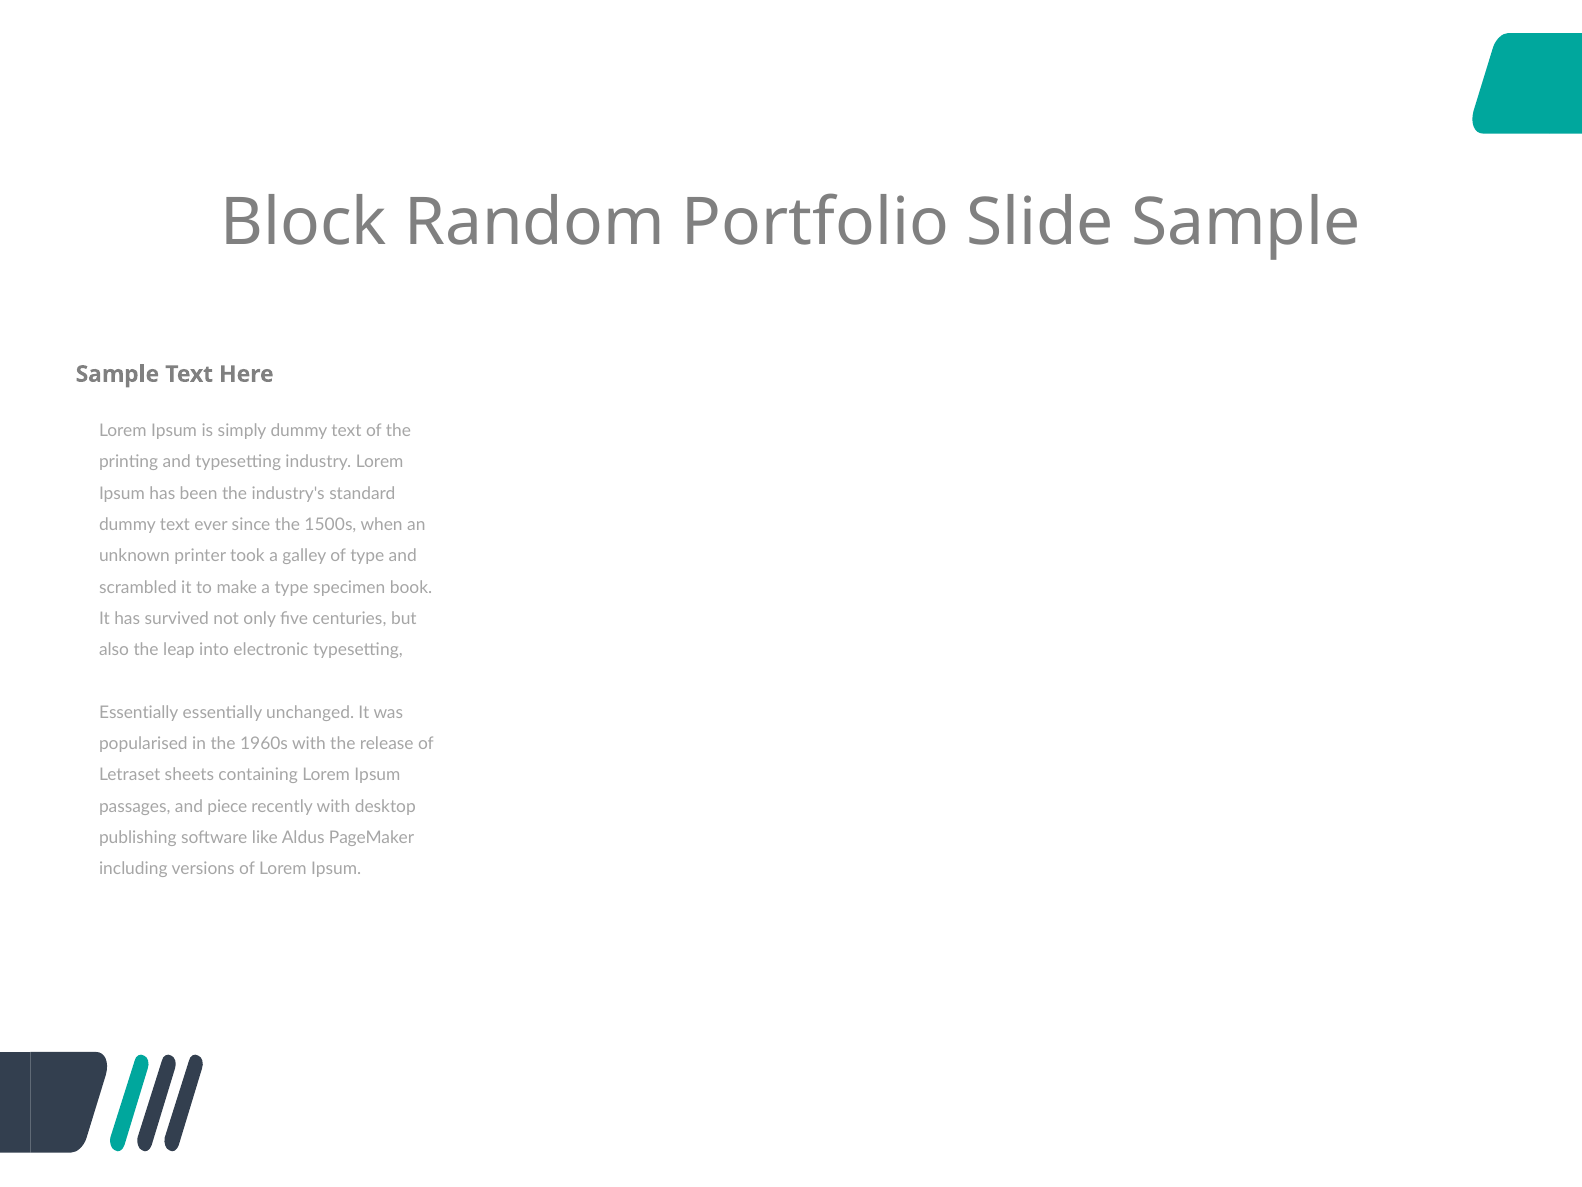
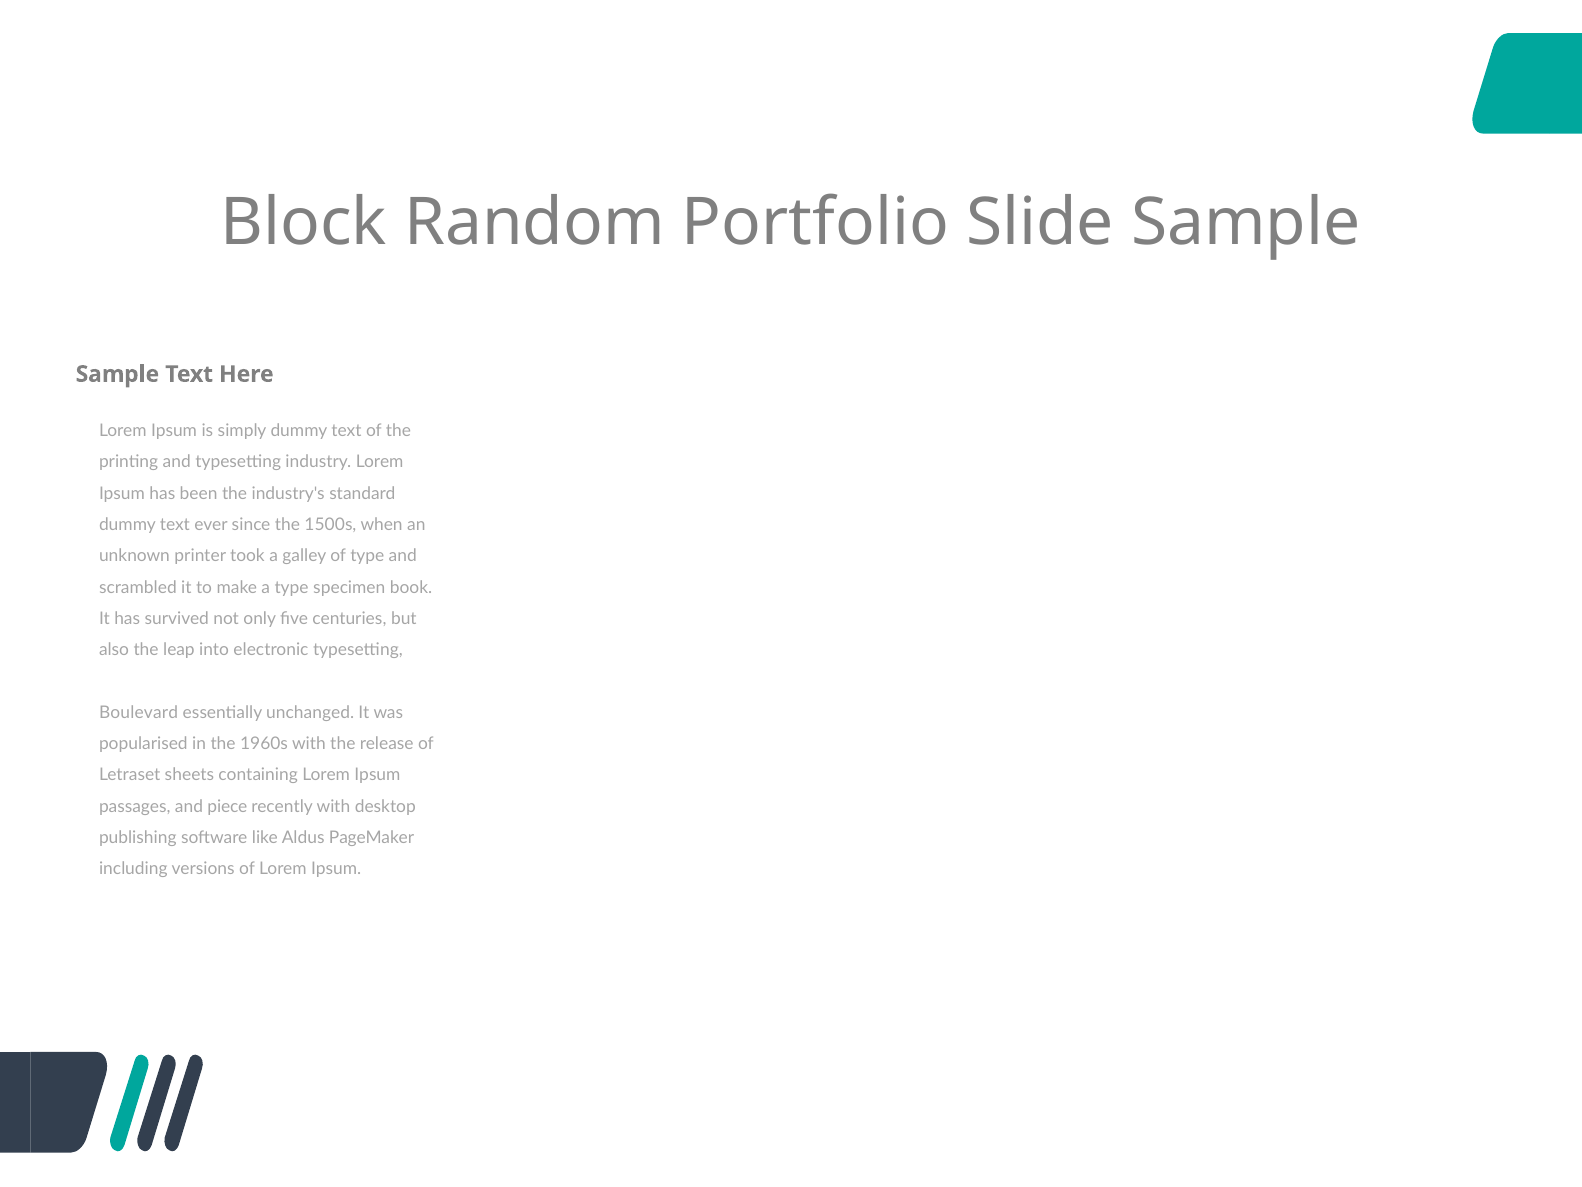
Essentially: Essentially -> Boulevard (139, 712)
